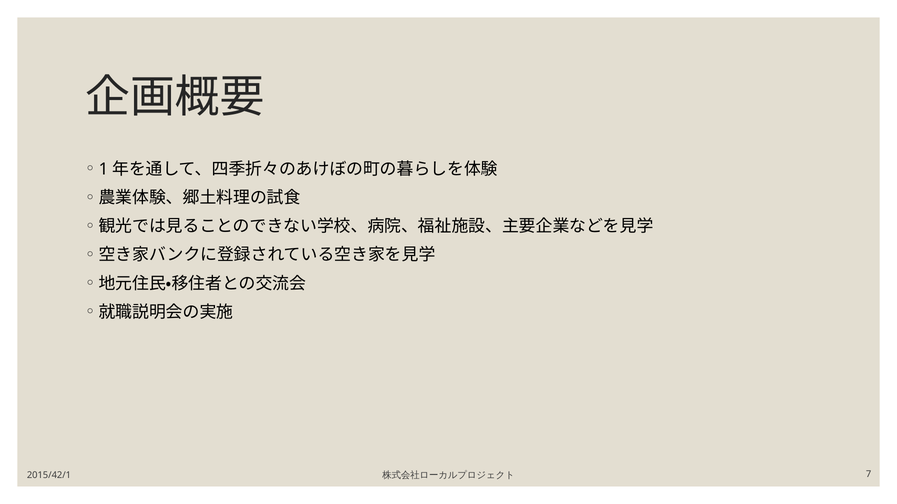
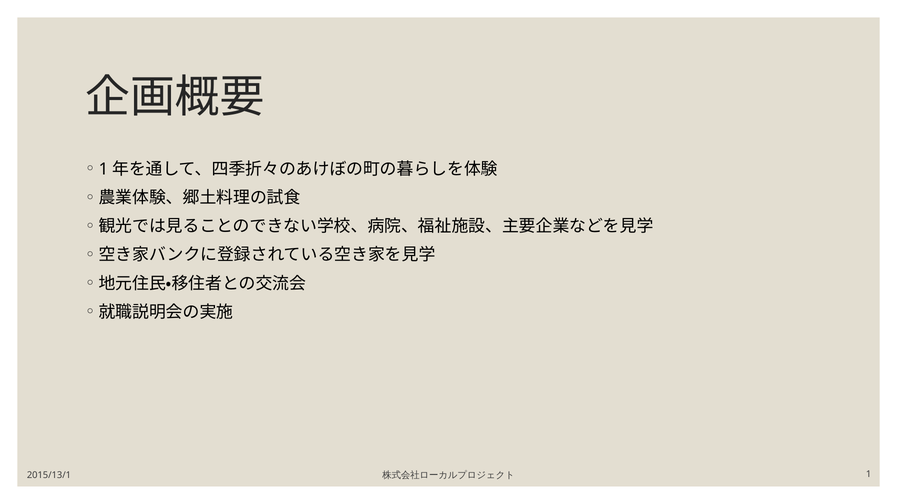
7: 7 -> 1 (869, 474)
2015/42/1: 2015/42/1 -> 2015/13/1 (49, 476)
